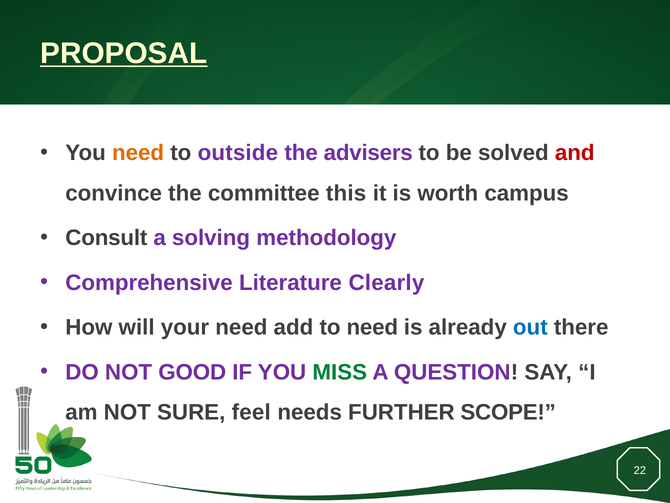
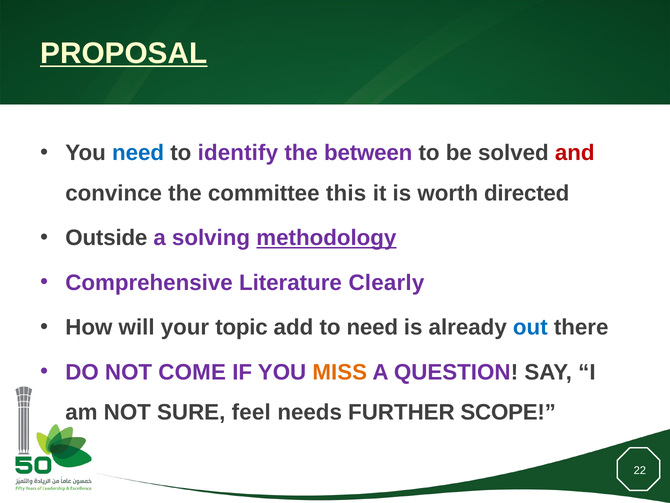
need colour: orange -> blue (138, 153)
outside: outside -> identify (238, 153)
advisers: advisers -> between (368, 153)
campus: campus -> directed (527, 193)
Consult: Consult -> Outside (106, 238)
methodology underline: none -> present (326, 238)
your need: need -> topic (242, 327)
GOOD: GOOD -> COME (192, 372)
MISS colour: green -> orange (340, 372)
